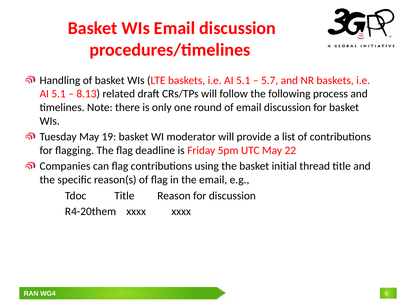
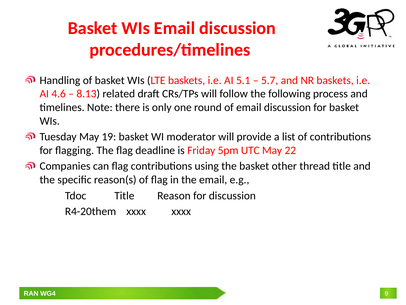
5.1: 5.1 -> 4.6 (59, 94)
initial: initial -> other (284, 166)
